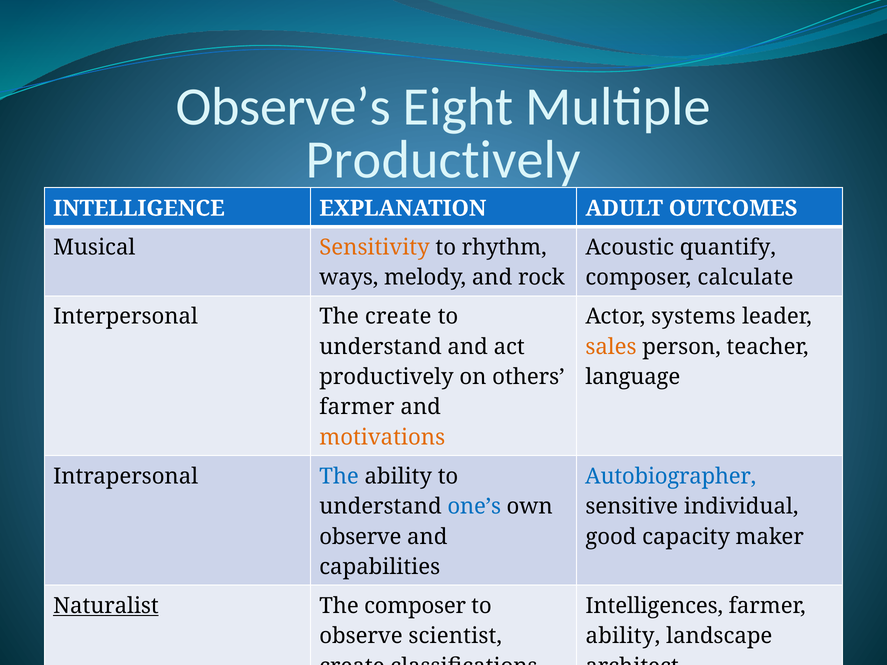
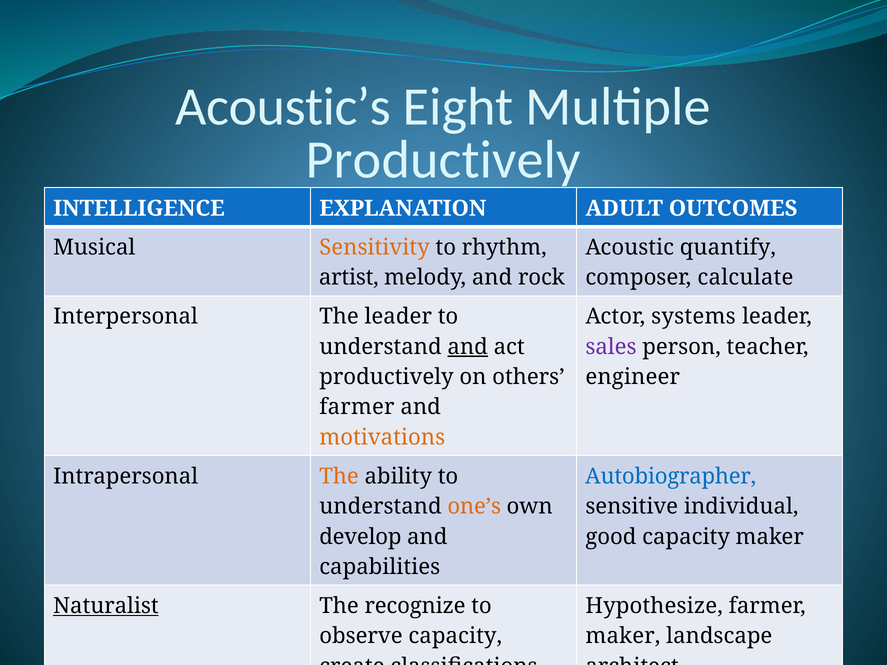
Observe’s: Observe’s -> Acoustic’s (283, 107)
ways: ways -> artist (349, 278)
The create: create -> leader (398, 317)
and underline: none -> present (468, 347)
sales colour: orange -> purple (611, 347)
language: language -> engineer (633, 377)
The colour: blue -> orange (339, 477)
one’s colour: blue -> orange (474, 507)
observe: observe -> develop (360, 537)
The composer: composer -> recognize (415, 606)
Intelligences: Intelligences -> Hypothesize (654, 606)
observe scientist: scientist -> capacity (455, 636)
ability: ability -> maker (623, 636)
